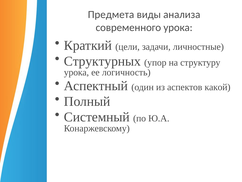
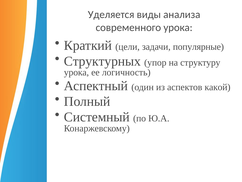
Предмета: Предмета -> Уделяется (111, 14)
личностные: личностные -> популярные (198, 47)
